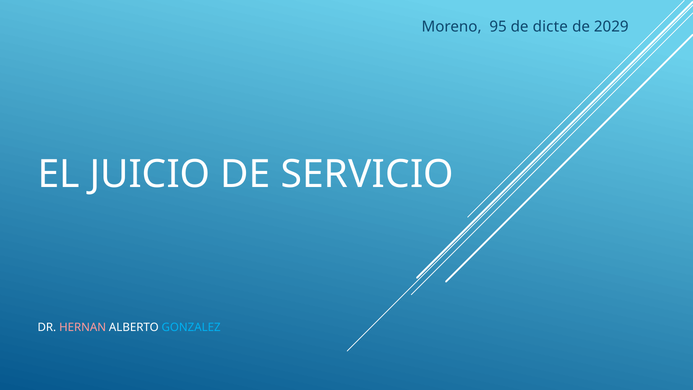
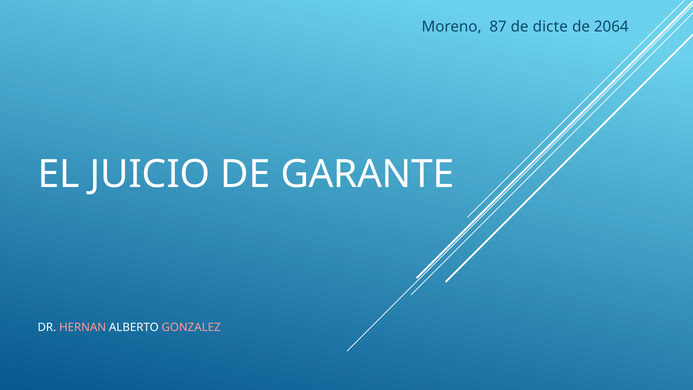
95: 95 -> 87 (498, 27)
2029: 2029 -> 2064 (611, 27)
SERVICIO: SERVICIO -> GARANTE (367, 174)
GONZALEZ colour: light blue -> pink (191, 327)
